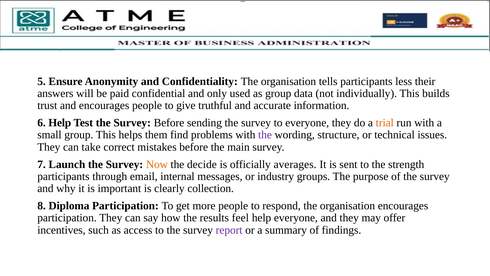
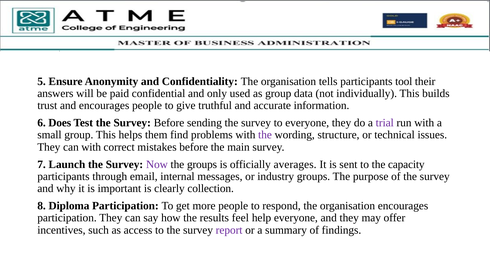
less: less -> tool (404, 81)
6 Help: Help -> Does (60, 123)
trial colour: orange -> purple (385, 123)
can take: take -> with (91, 147)
Now colour: orange -> purple (157, 164)
the decide: decide -> groups (202, 164)
strength: strength -> capacity (406, 164)
